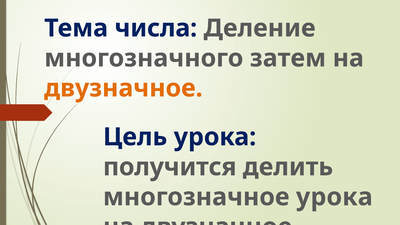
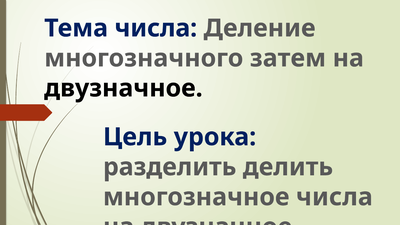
двузначное colour: orange -> black (123, 88)
получится: получится -> разделить (170, 167)
многозначное урока: урока -> числа (334, 197)
